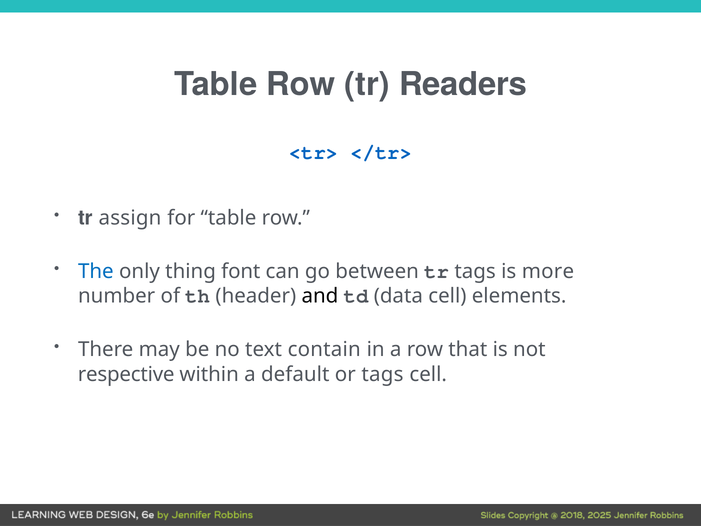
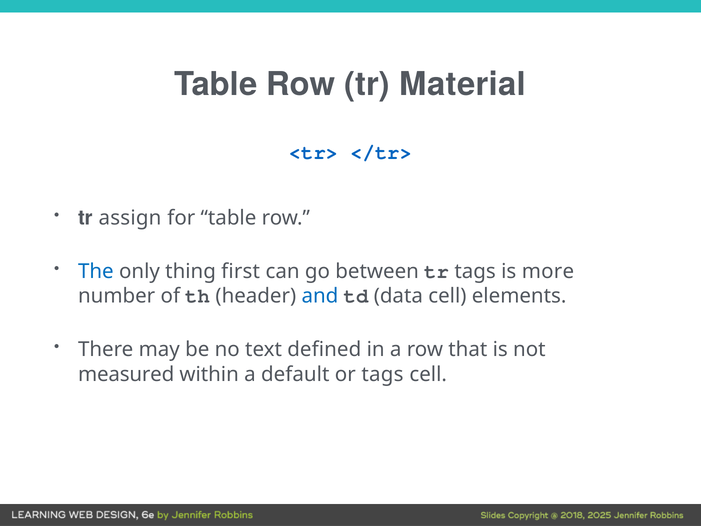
Readers: Readers -> Material (463, 84)
font: font -> first (241, 271)
and colour: black -> blue (320, 296)
contain: contain -> defined (324, 349)
respective: respective -> measured (126, 374)
